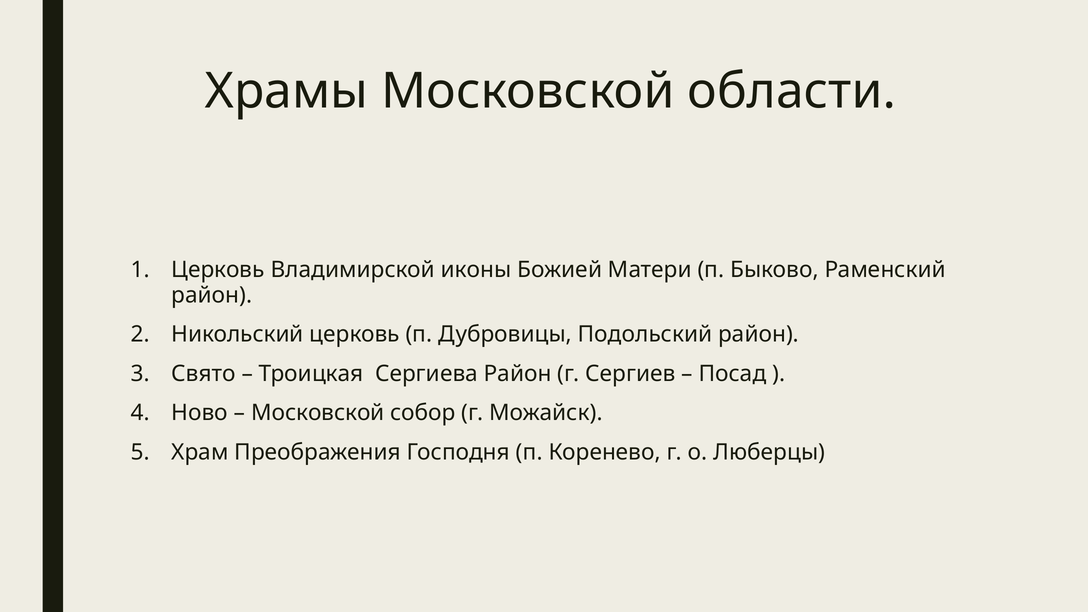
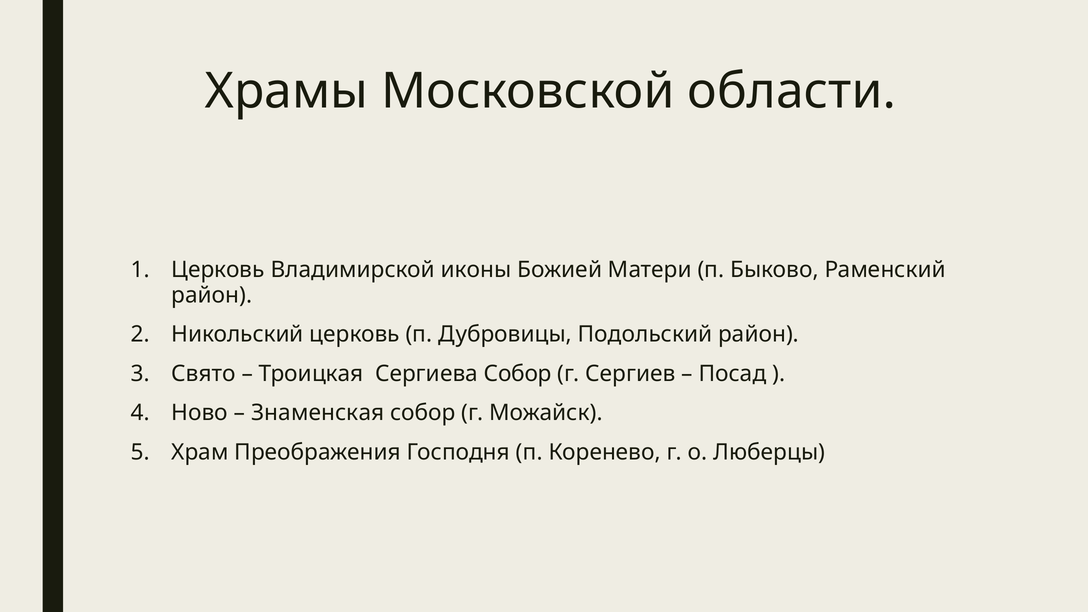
Сергиева Район: Район -> Собор (518, 374)
Московской: Московской -> Знаменская (318, 413)
